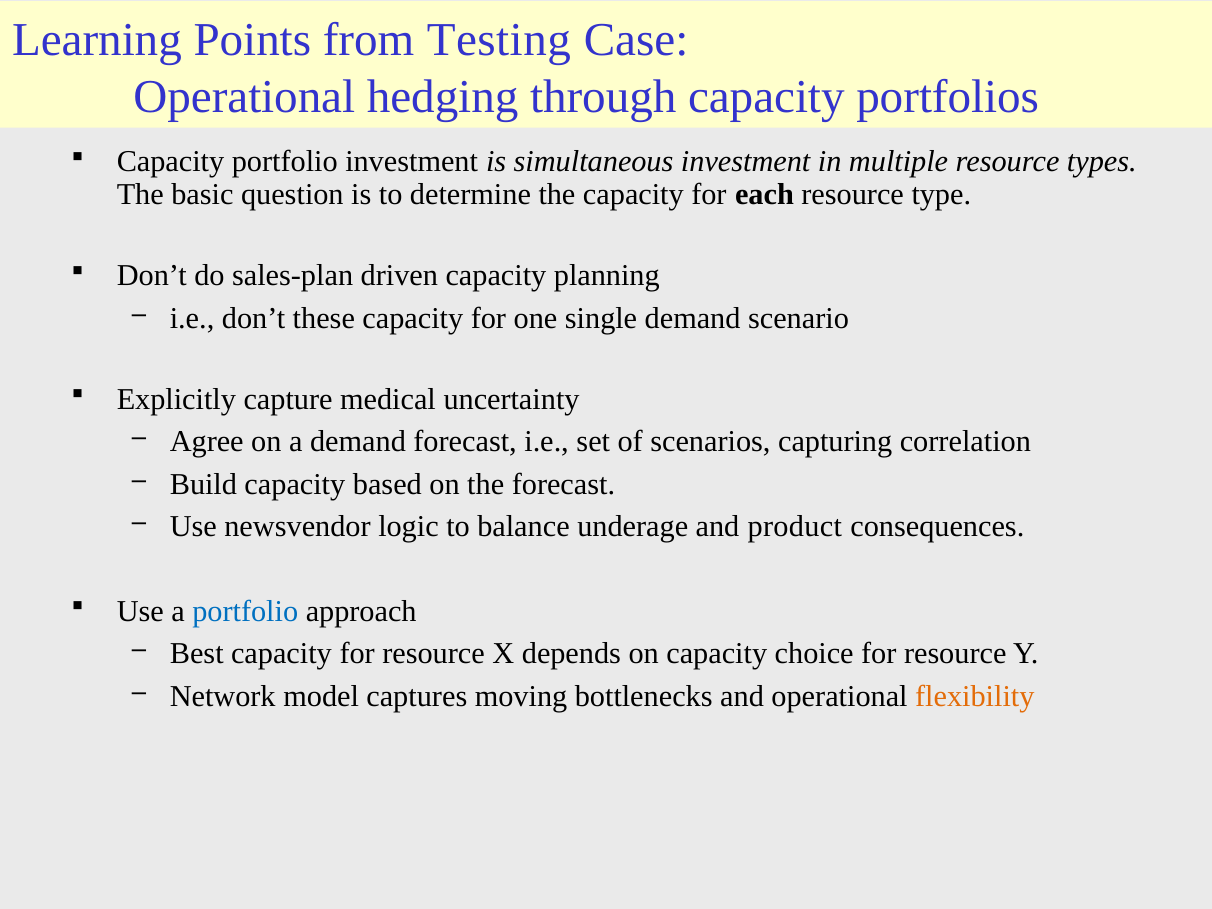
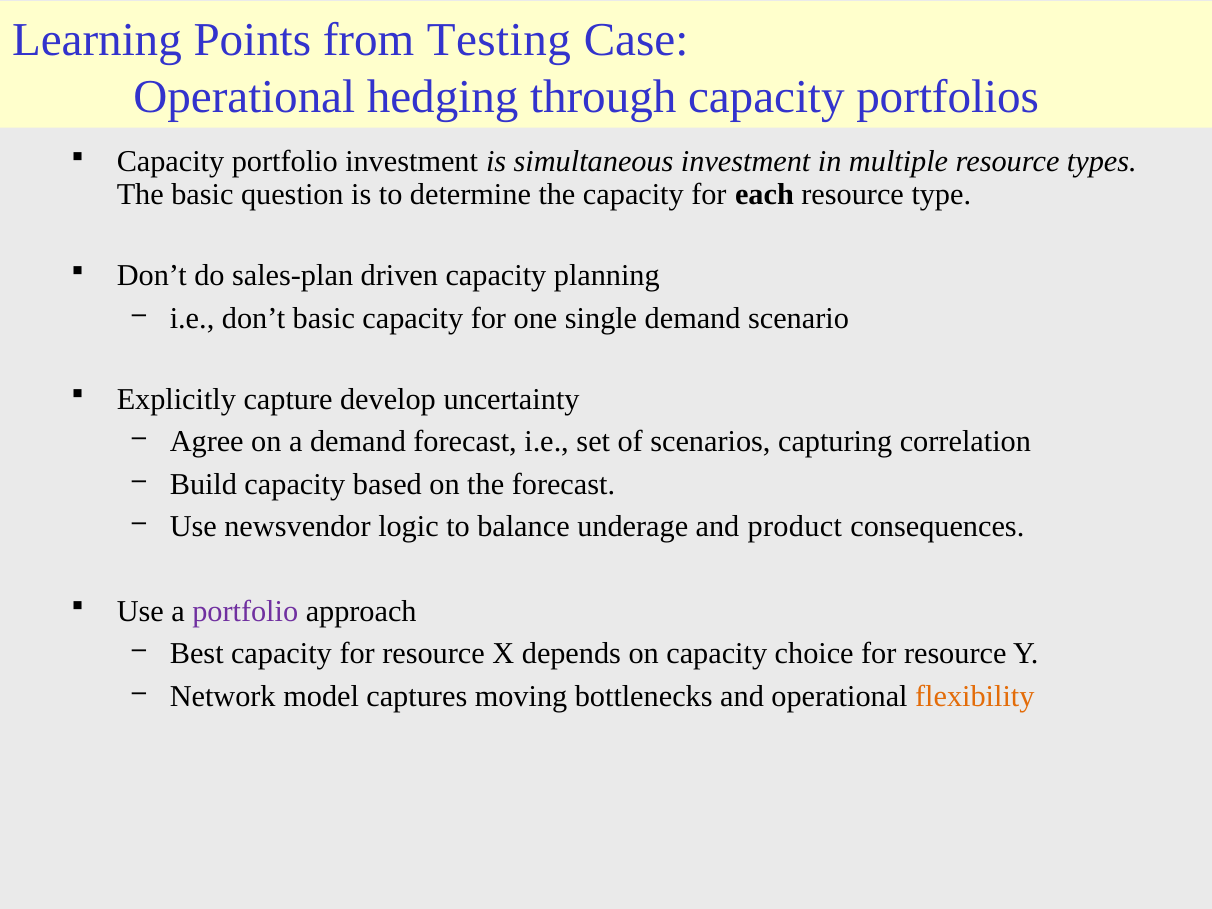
don’t these: these -> basic (324, 318)
medical: medical -> develop (388, 399)
portfolio colour: blue -> purple (245, 611)
